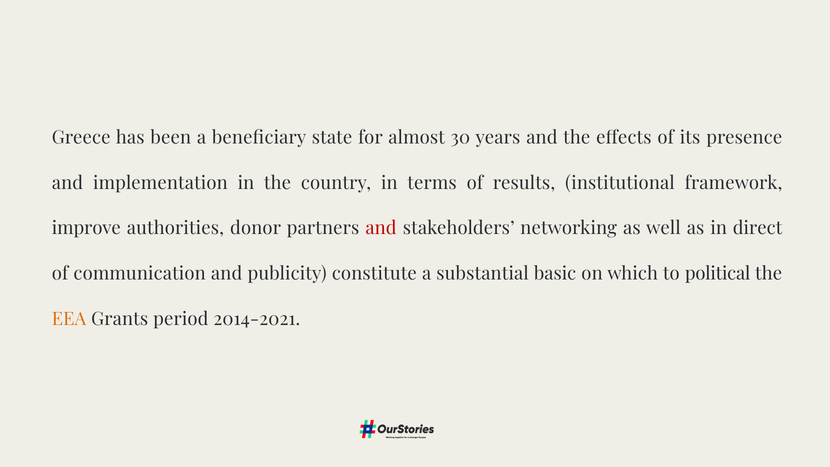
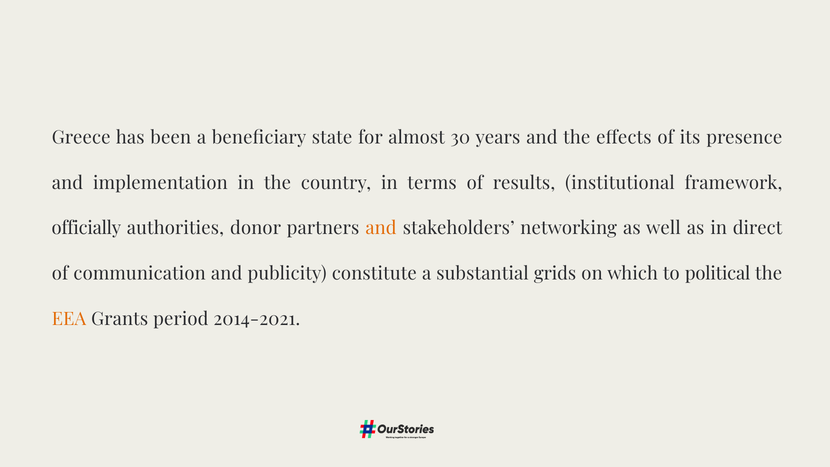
improve: improve -> officially (86, 228)
and colour: red -> orange (381, 228)
basic: basic -> grids (555, 274)
